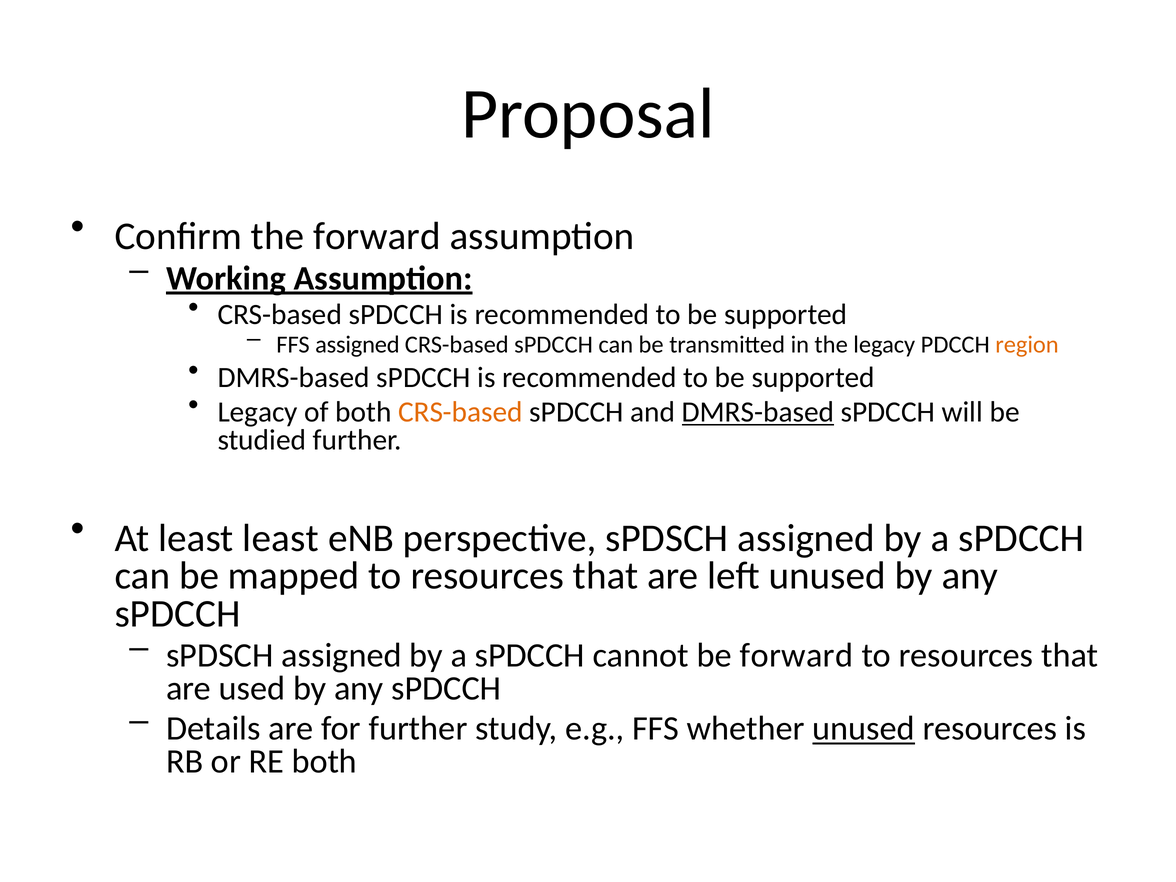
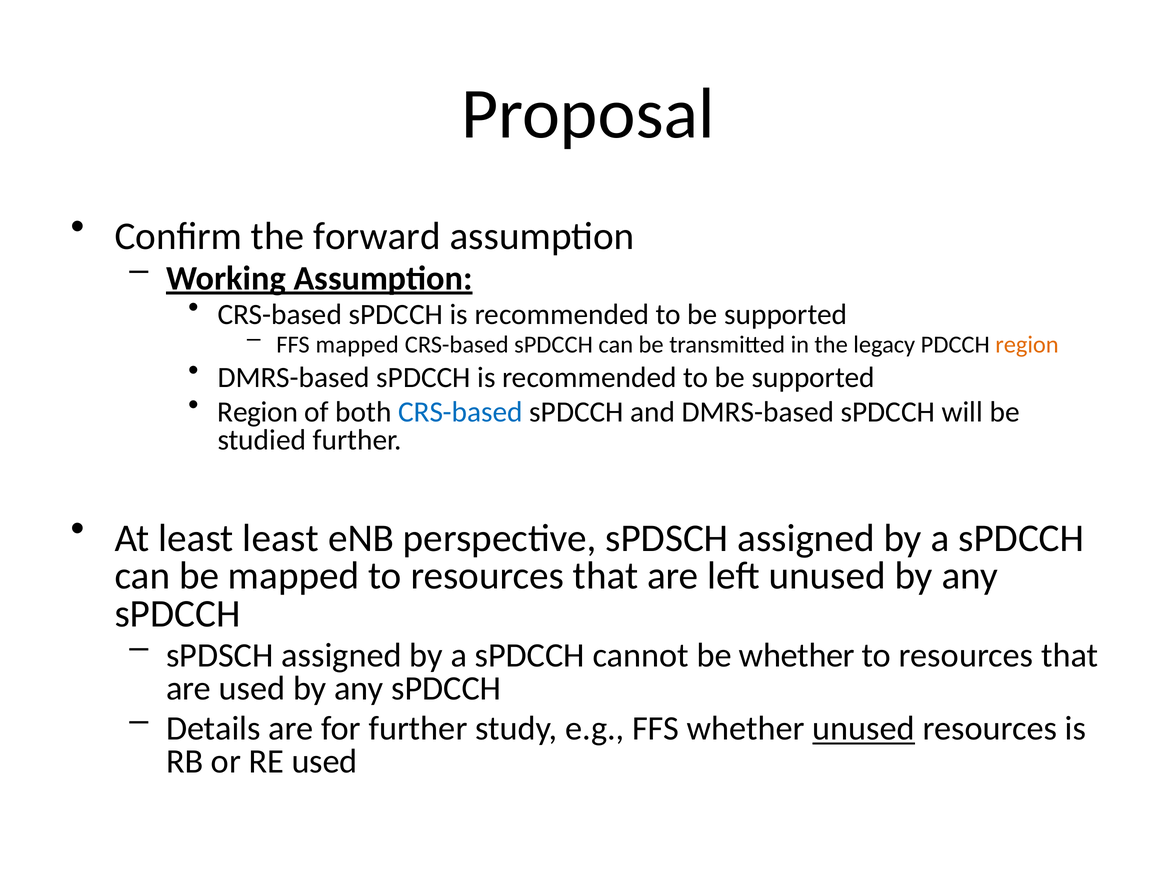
FFS assigned: assigned -> mapped (357, 345)
Legacy: Legacy -> Region (258, 412)
CRS-based colour: orange -> blue (460, 412)
DMRS-based underline: present -> none (758, 412)
be forward: forward -> whether (797, 656)
RE both: both -> used (325, 762)
